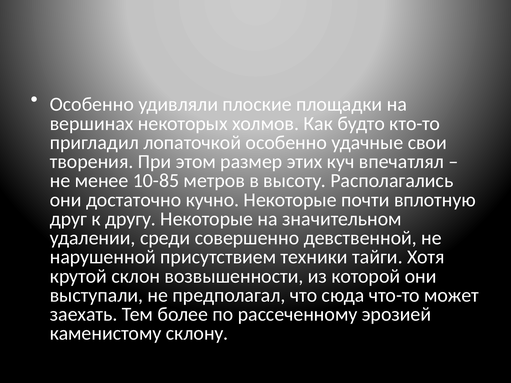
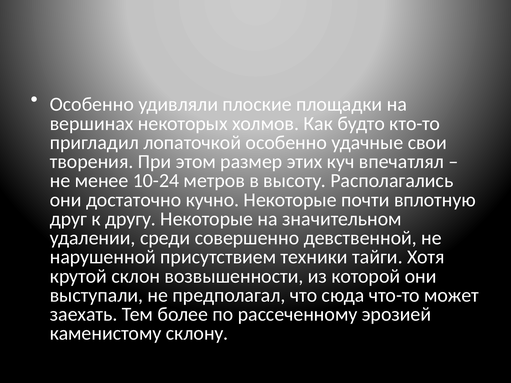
10-85: 10-85 -> 10-24 (156, 181)
